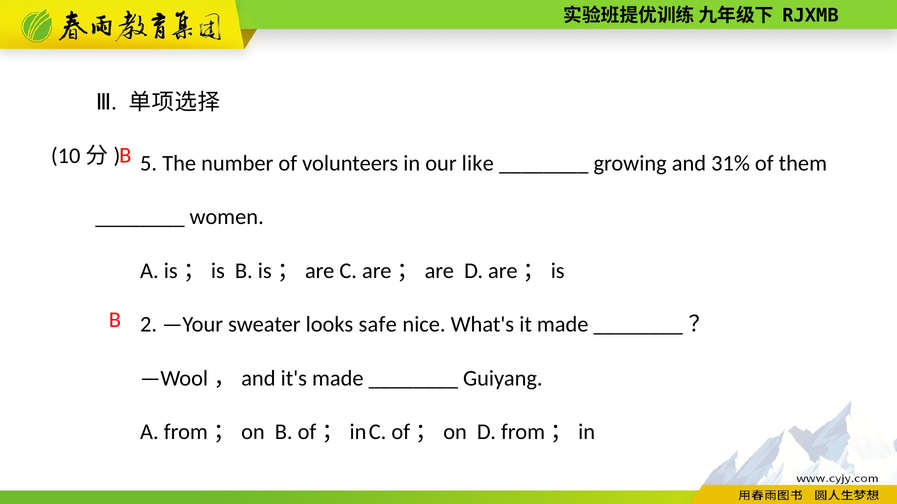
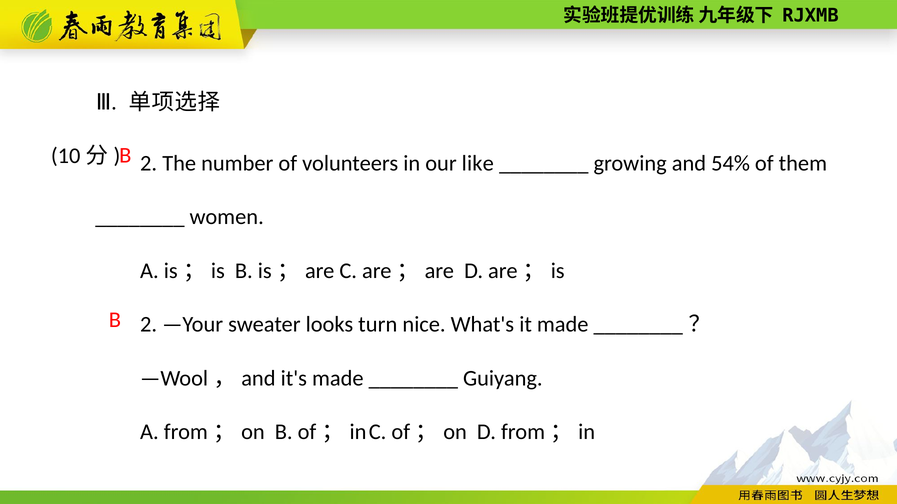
5: 5 -> 2 (149, 163)
31%: 31% -> 54% (731, 163)
safe: safe -> turn (378, 325)
